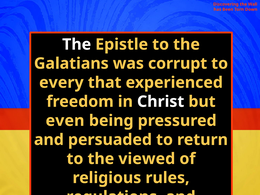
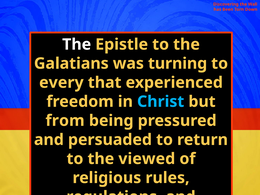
corrupt: corrupt -> turning (178, 63)
Christ colour: white -> light blue (161, 102)
even: even -> from (65, 121)
